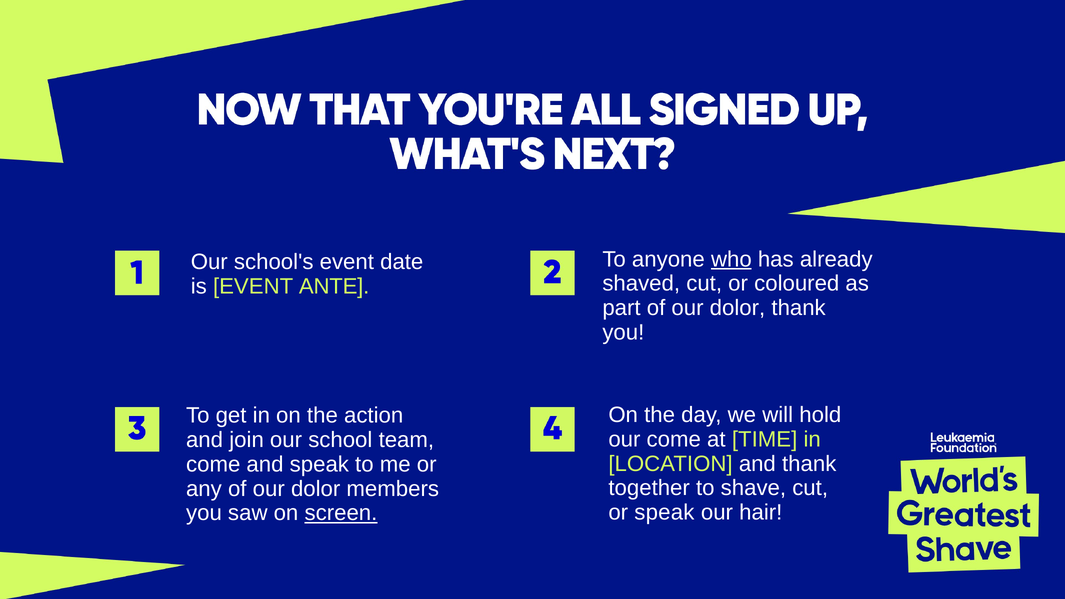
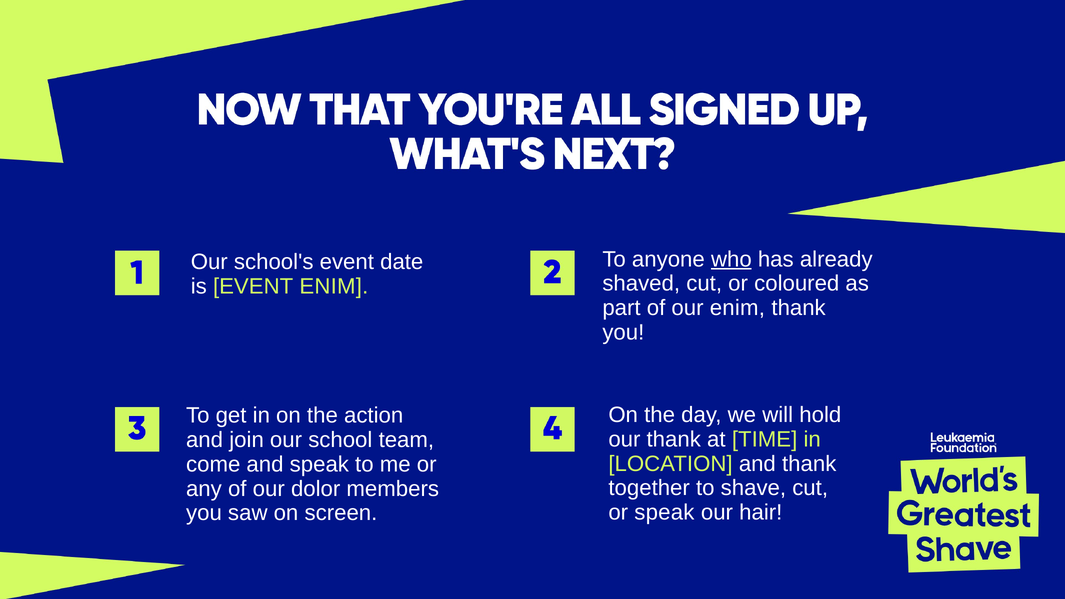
EVENT ANTE: ANTE -> ENIM (334, 286)
part of our dolor: dolor -> enim (737, 308)
our come: come -> thank (674, 439)
screen underline: present -> none (341, 513)
